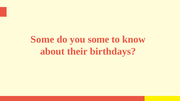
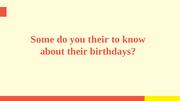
you some: some -> their (98, 39)
